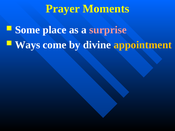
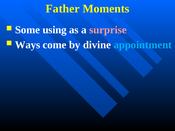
Prayer: Prayer -> Father (63, 9)
place: place -> using (55, 30)
appointment colour: yellow -> light blue (143, 45)
